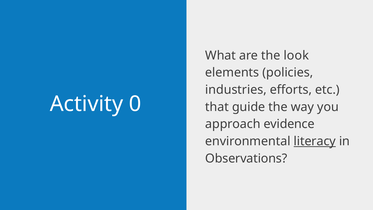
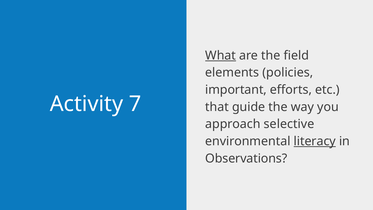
What underline: none -> present (221, 55)
look: look -> field (296, 55)
industries: industries -> important (236, 90)
0: 0 -> 7 (135, 104)
evidence: evidence -> selective (289, 124)
